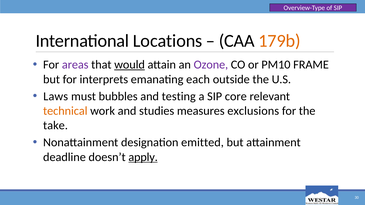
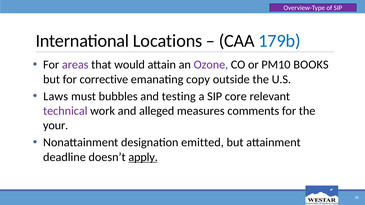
179b colour: orange -> blue (279, 41)
would underline: present -> none (130, 65)
FRAME: FRAME -> BOOKS (311, 65)
interprets: interprets -> corrective (104, 79)
each: each -> copy (198, 79)
technical colour: orange -> purple (65, 111)
studies: studies -> alleged (157, 111)
exclusions: exclusions -> comments (253, 111)
take: take -> your (56, 126)
